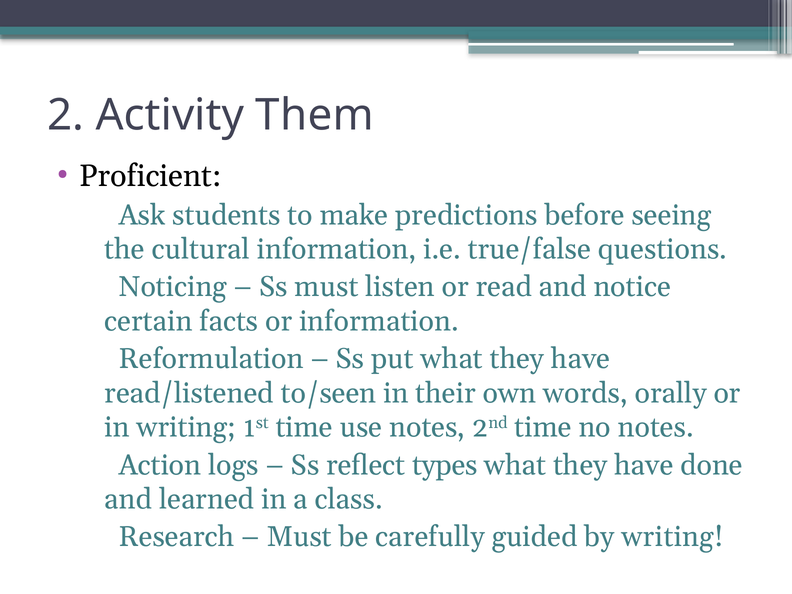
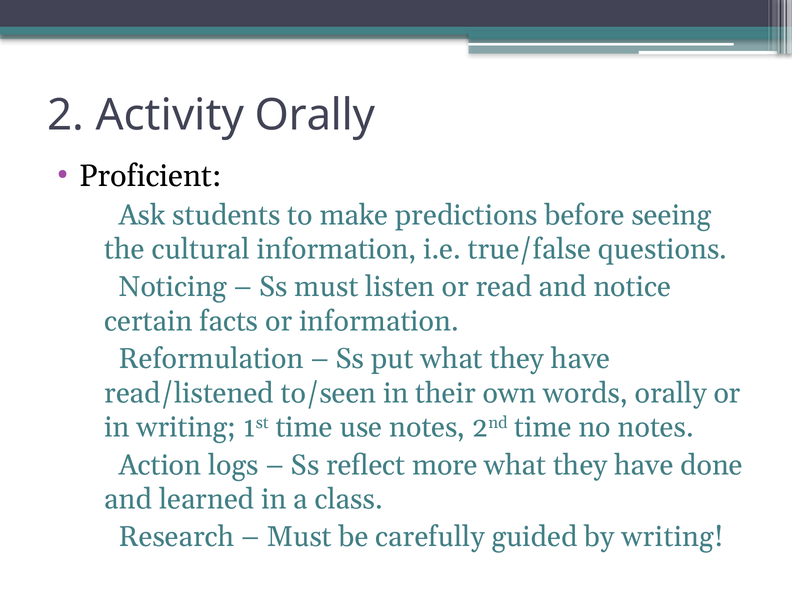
Activity Them: Them -> Orally (315, 115)
types: types -> more (445, 465)
